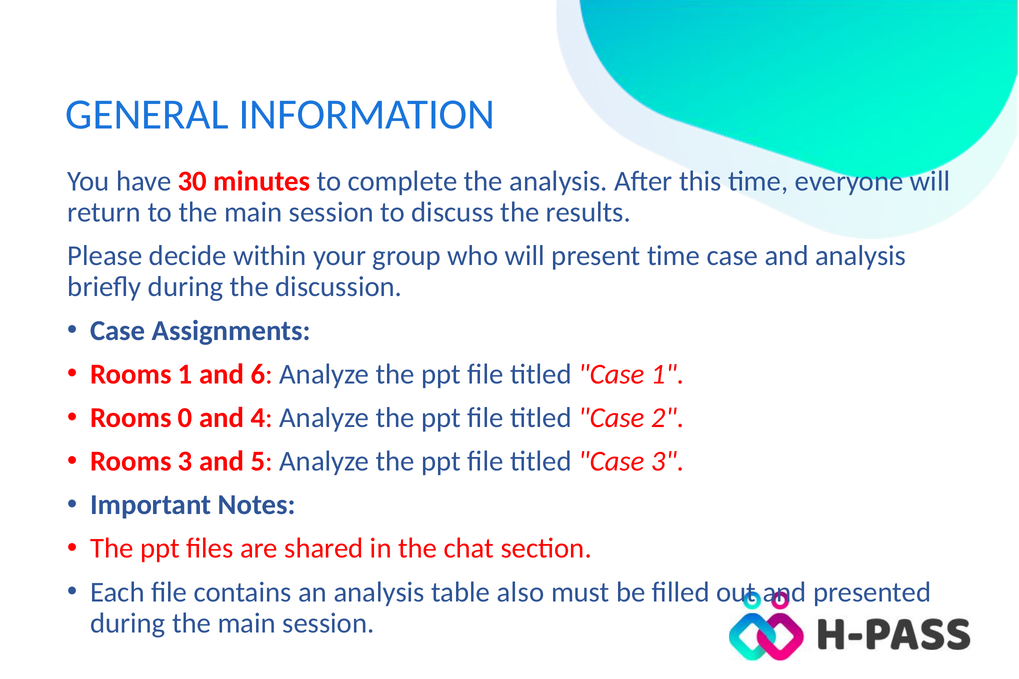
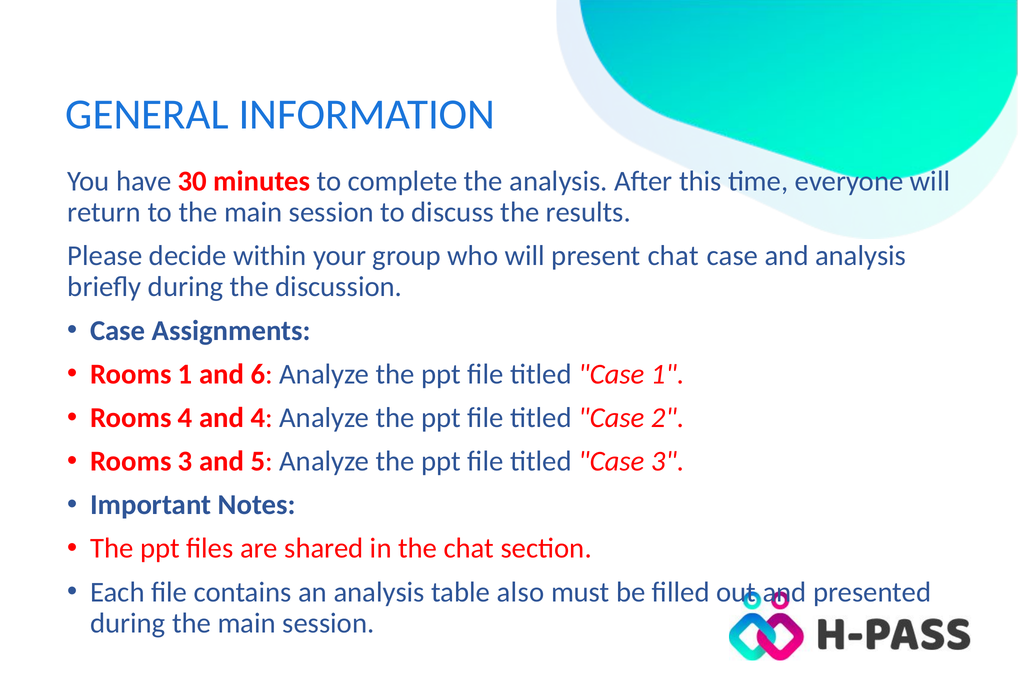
present time: time -> chat (673, 256)
Rooms 0: 0 -> 4 (185, 418)
